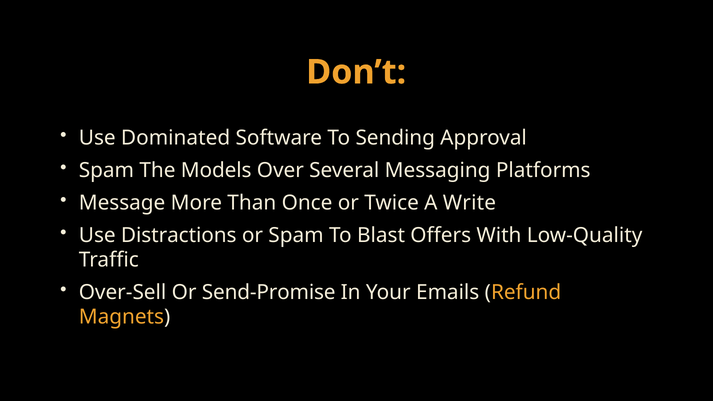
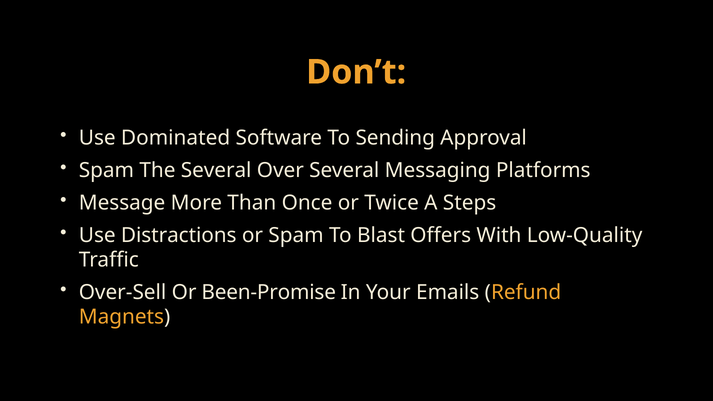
The Models: Models -> Several (216, 170)
Write: Write -> Steps (470, 203)
Send-Promise: Send-Promise -> Been-Promise (269, 292)
